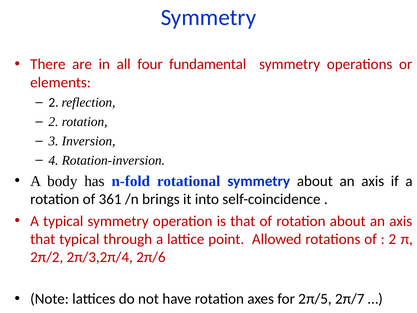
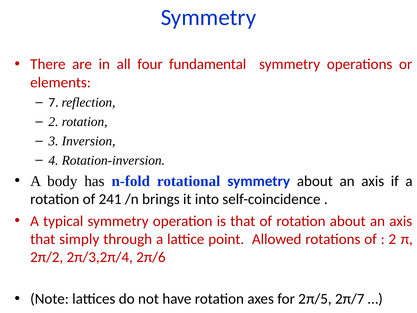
2: 2 -> 7 (54, 102)
361: 361 -> 241 (110, 199)
that typical: typical -> simply (79, 239)
